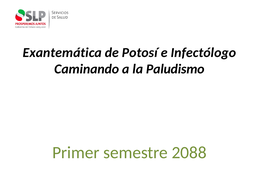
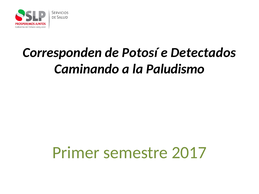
Exantemática: Exantemática -> Corresponden (62, 53)
Infectólogo: Infectólogo -> Detectados (203, 53)
2088: 2088 -> 2017 (189, 153)
